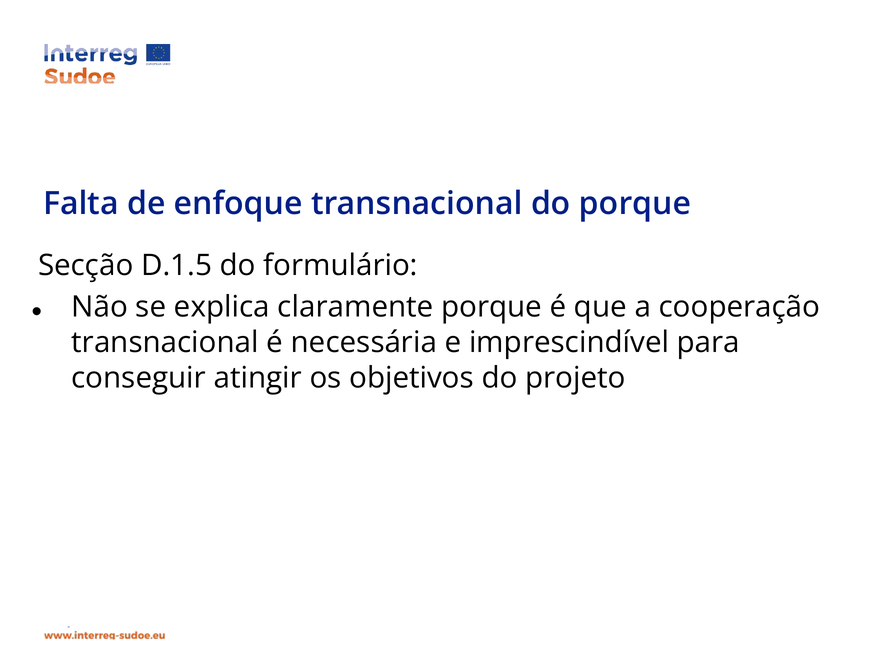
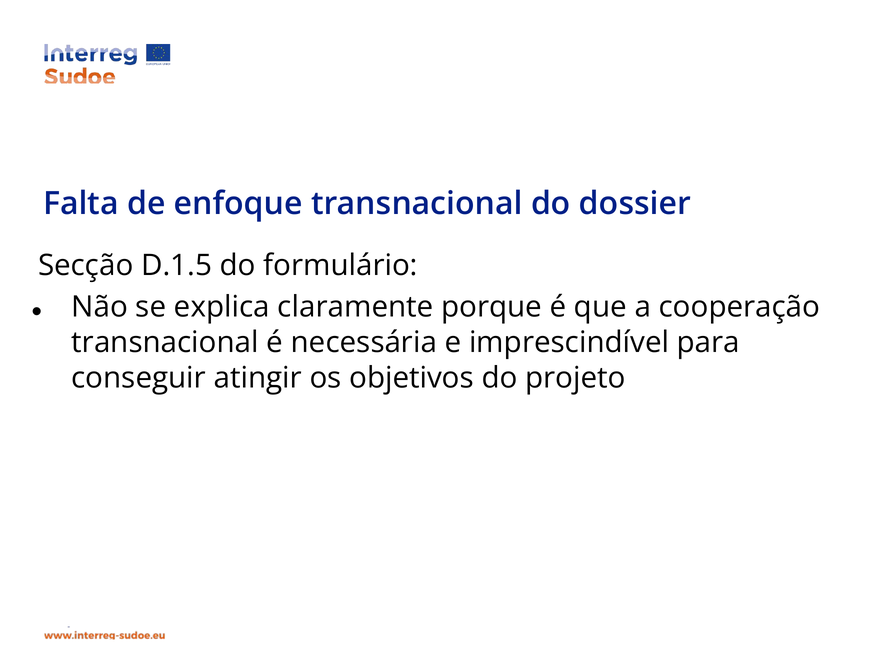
do porque: porque -> dossier (635, 204)
